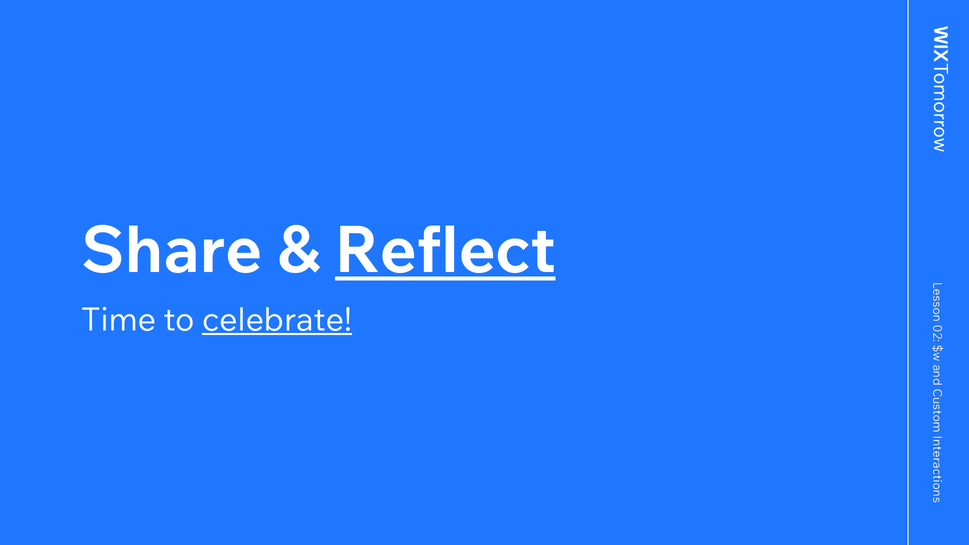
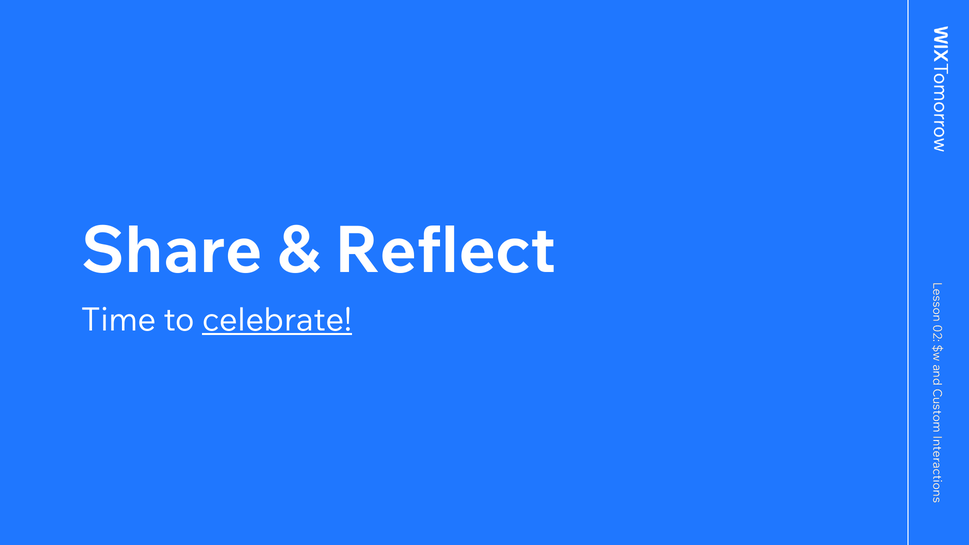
Reflect underline: present -> none (445, 251)
